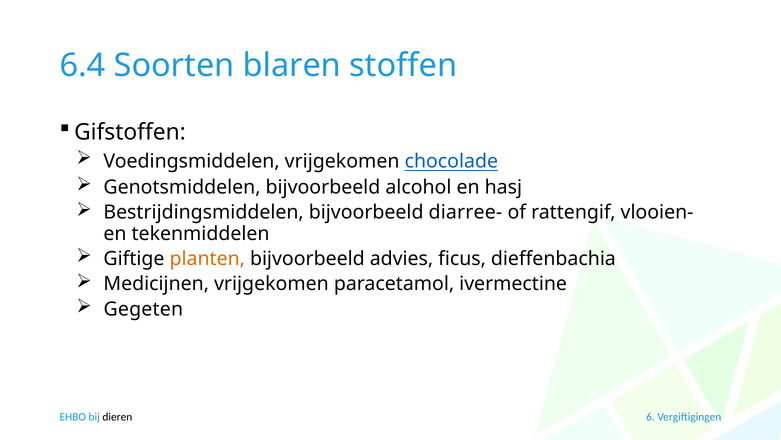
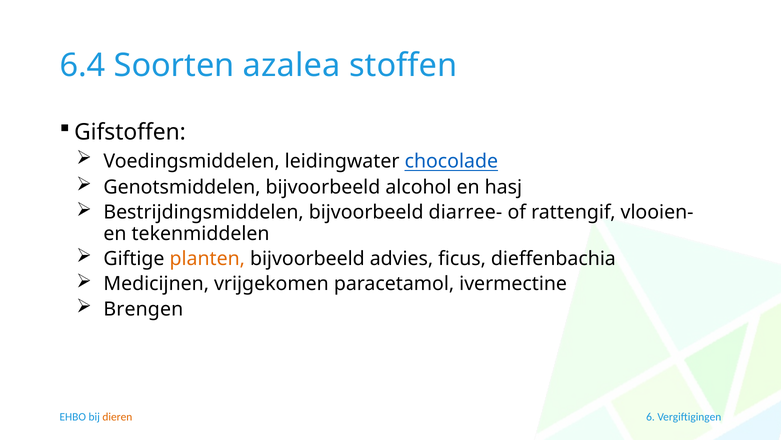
blaren: blaren -> azalea (292, 66)
Voedingsmiddelen vrijgekomen: vrijgekomen -> leidingwater (342, 161)
Gegeten: Gegeten -> Brengen (143, 309)
dieren colour: black -> orange (117, 416)
